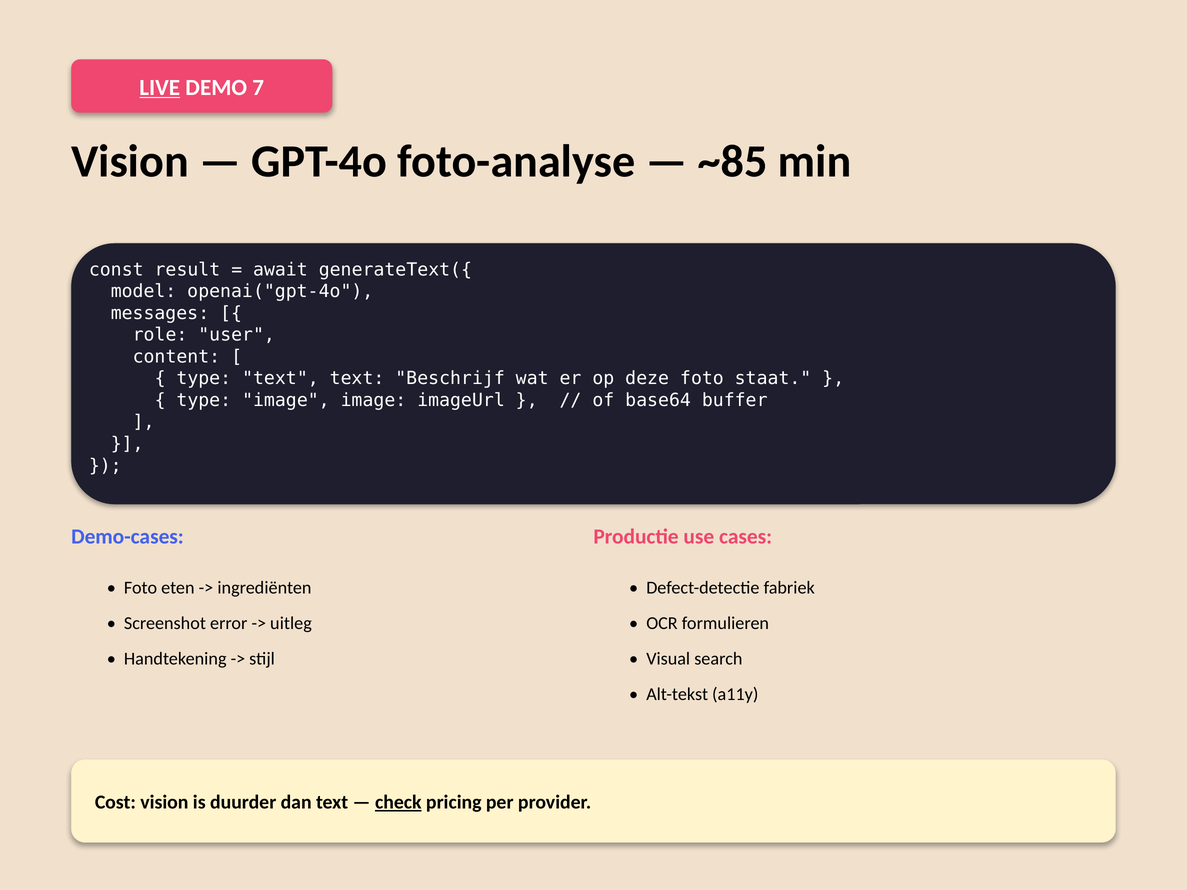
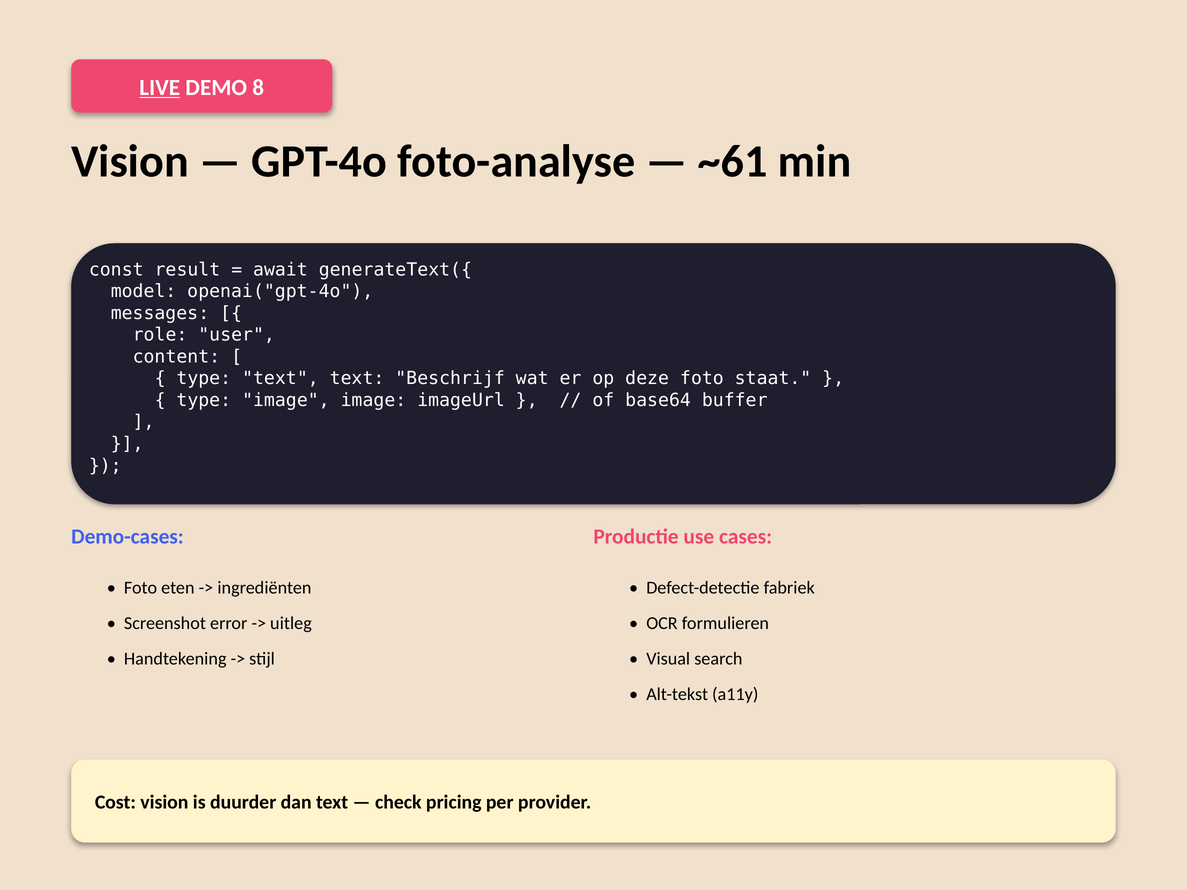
7: 7 -> 8 (258, 88)
~85: ~85 -> ~61 (733, 161)
check underline: present -> none (398, 803)
